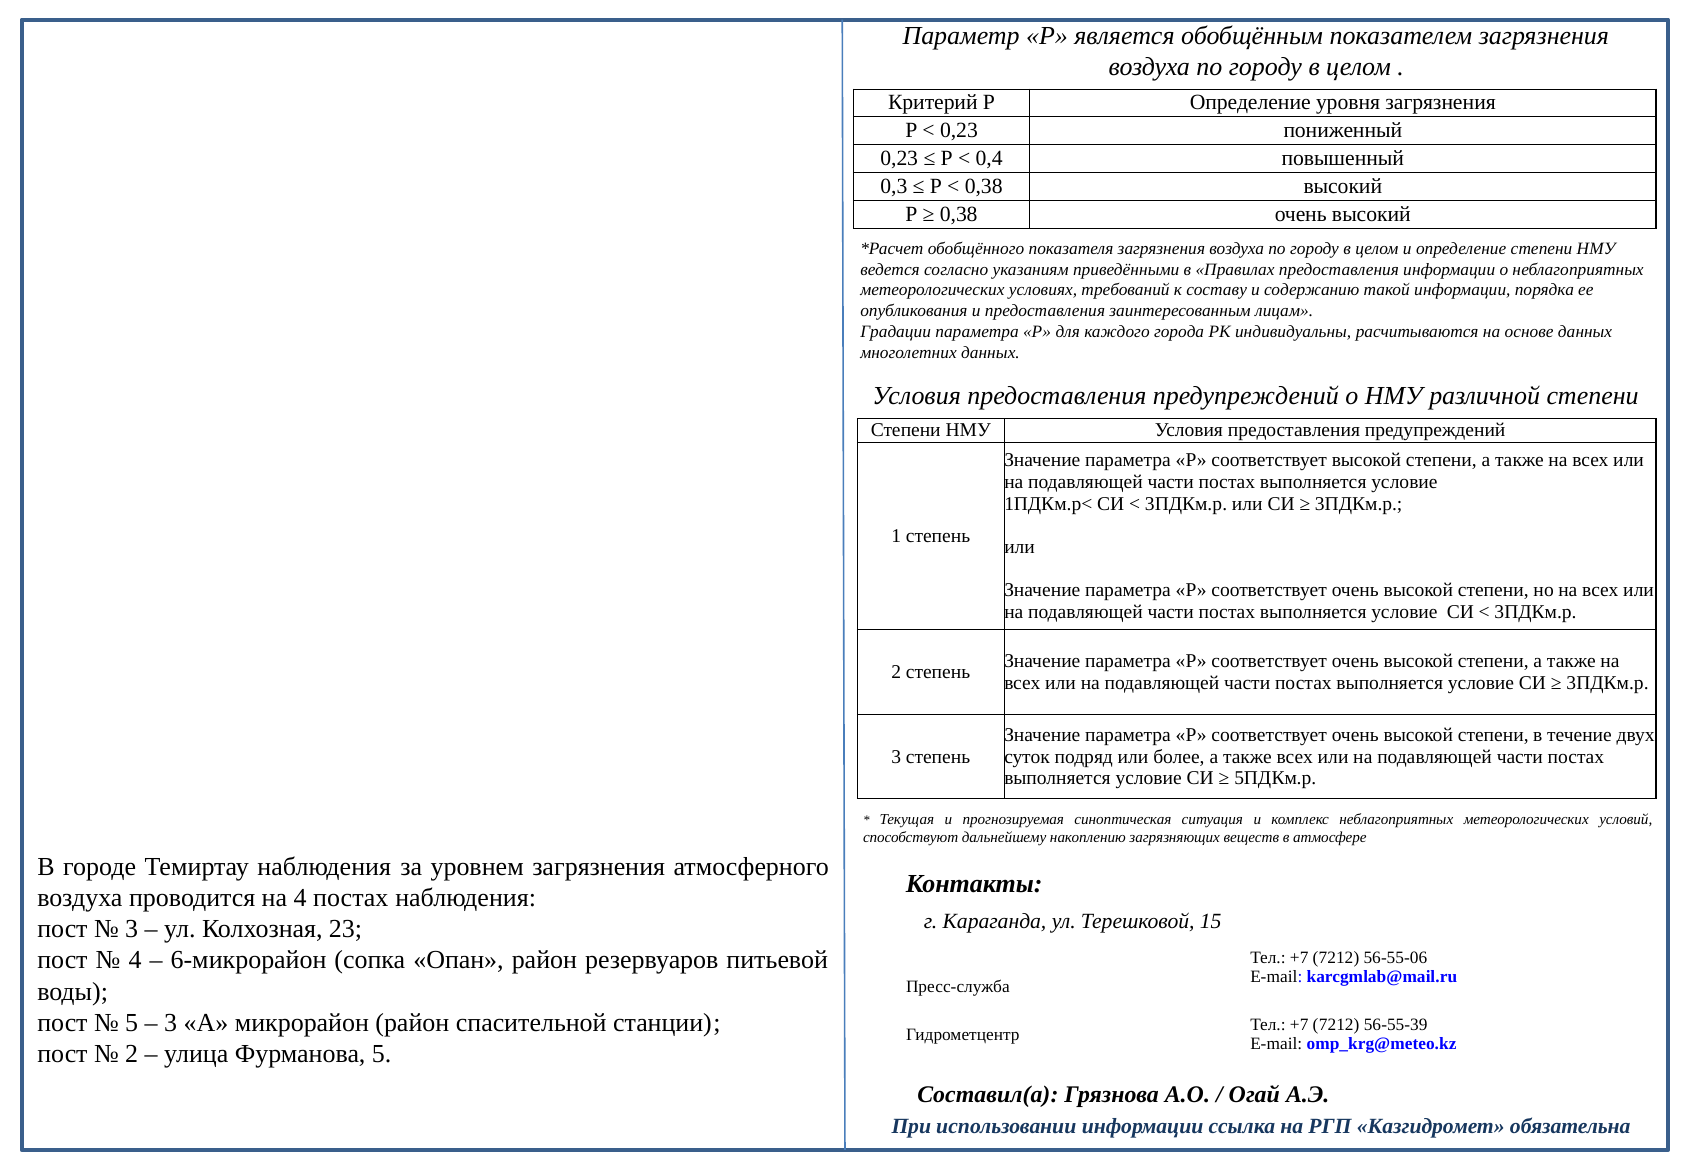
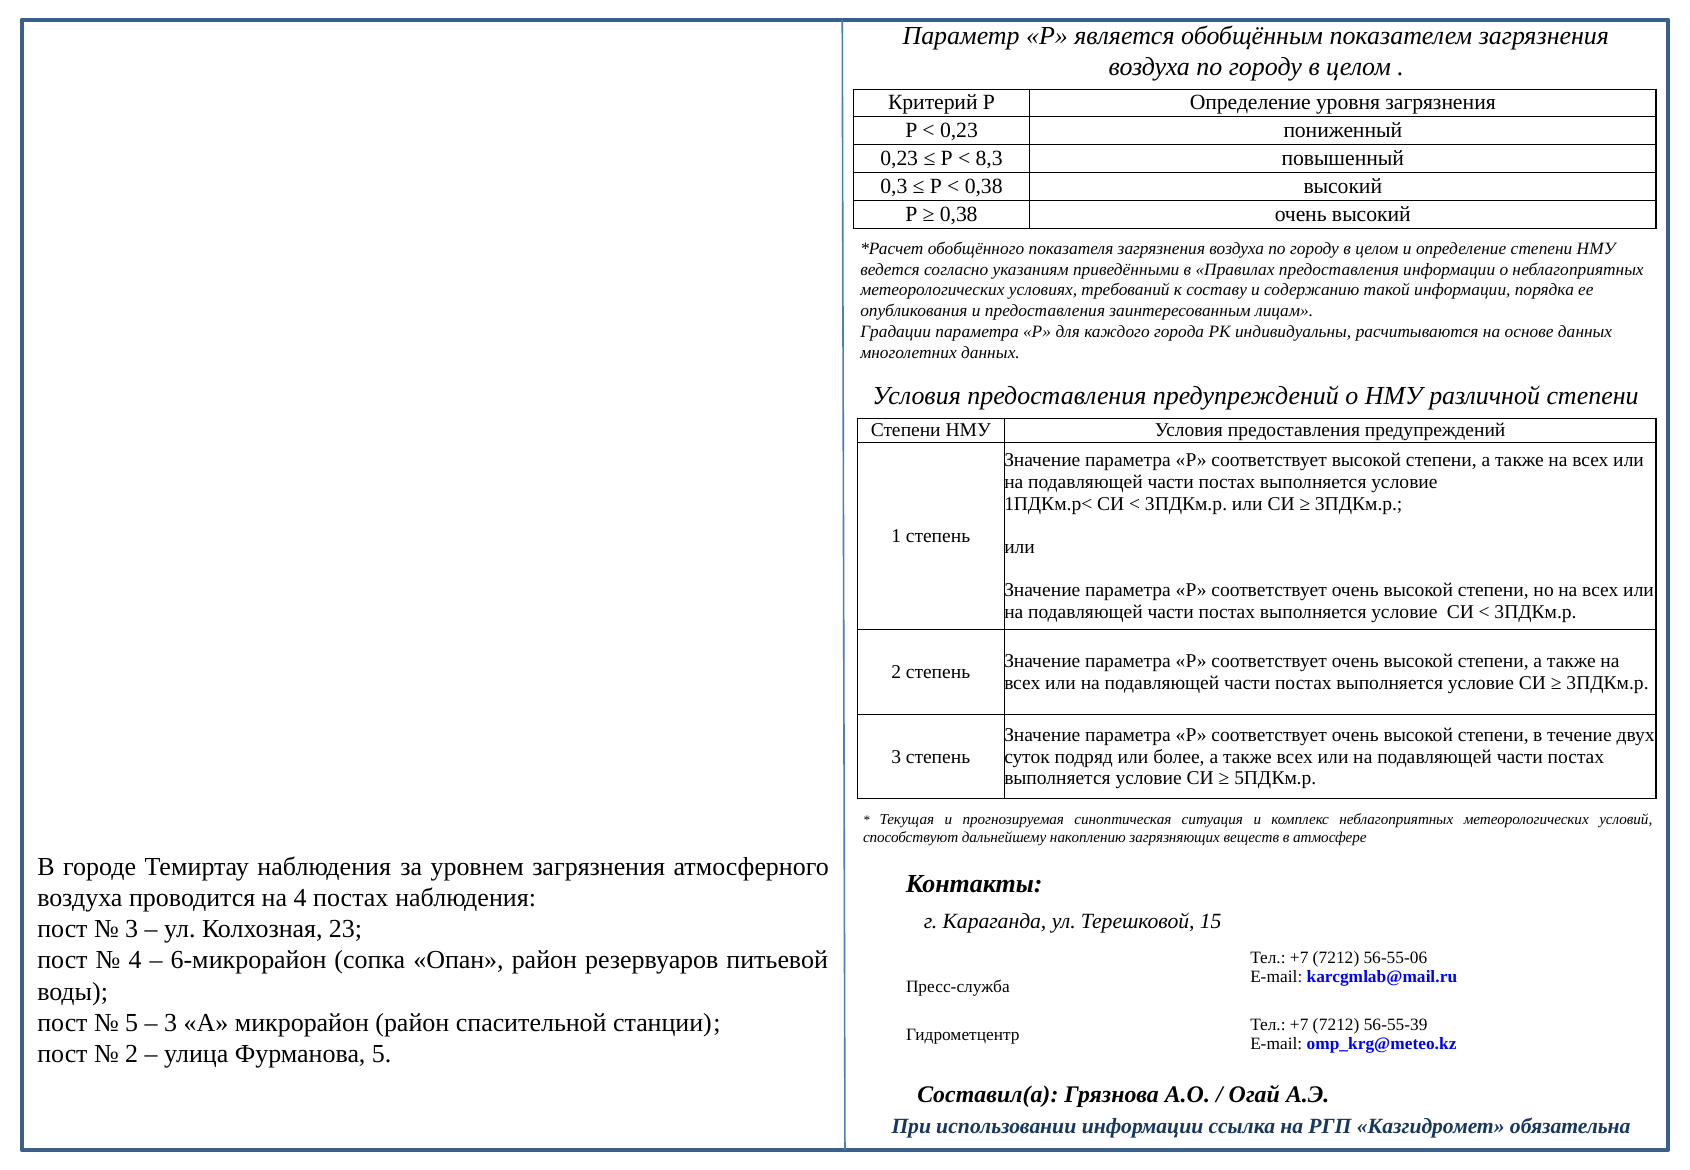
0,4: 0,4 -> 8,3 (989, 159)
